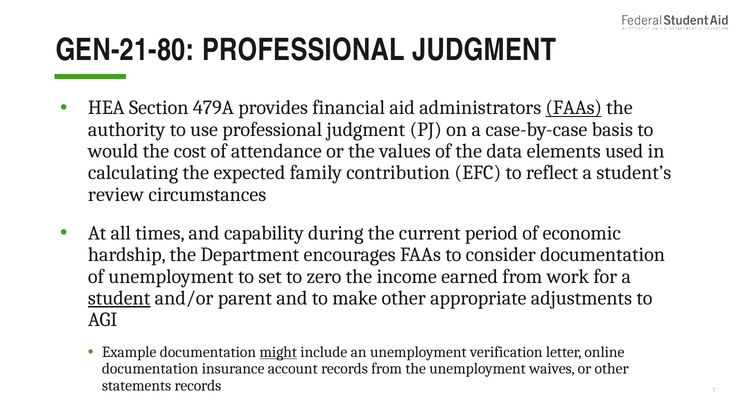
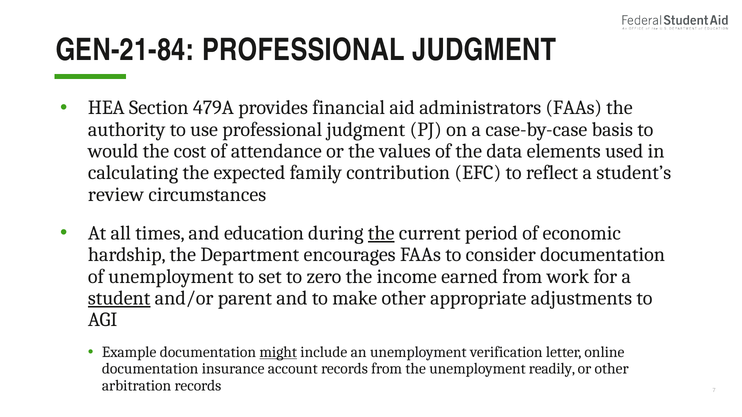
GEN-21-80: GEN-21-80 -> GEN-21-84 (125, 50)
FAAs underline: present -> none (574, 108)
capability: capability -> education (264, 233)
the underline: none -> present (381, 233)
waives: waives -> readily (552, 369)
statements: statements -> arbitration (137, 386)
